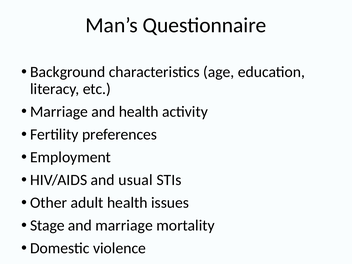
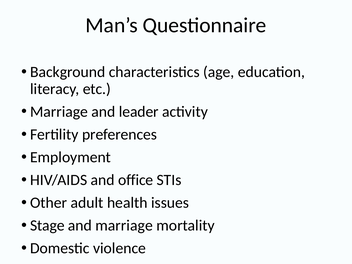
and health: health -> leader (139, 112)
usual: usual -> office (136, 180)
